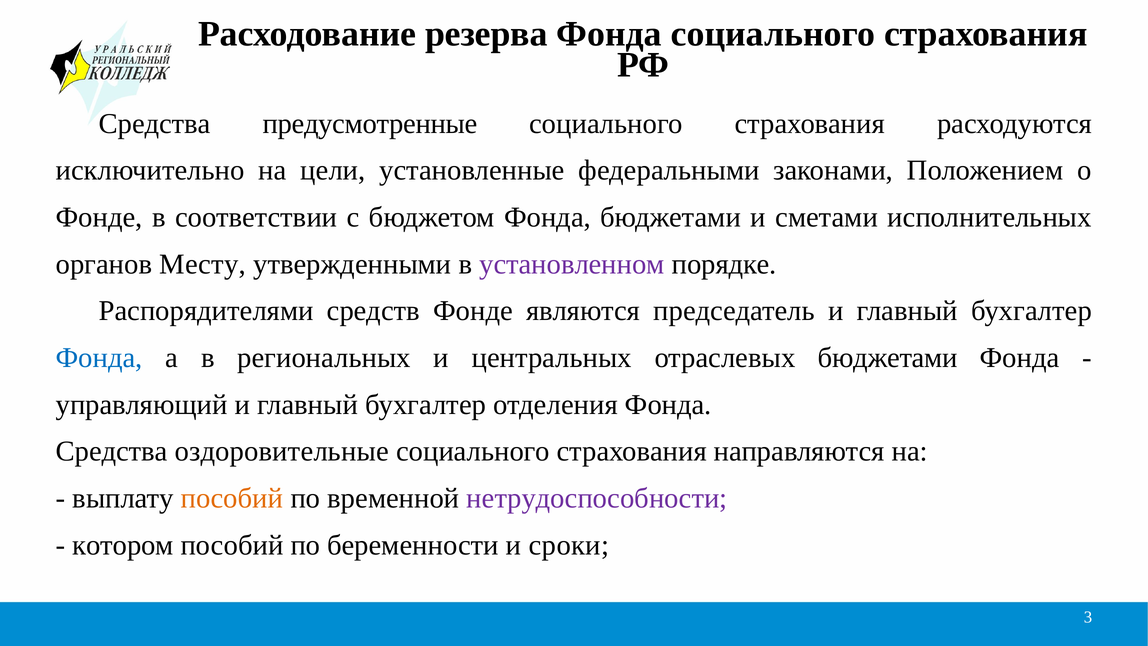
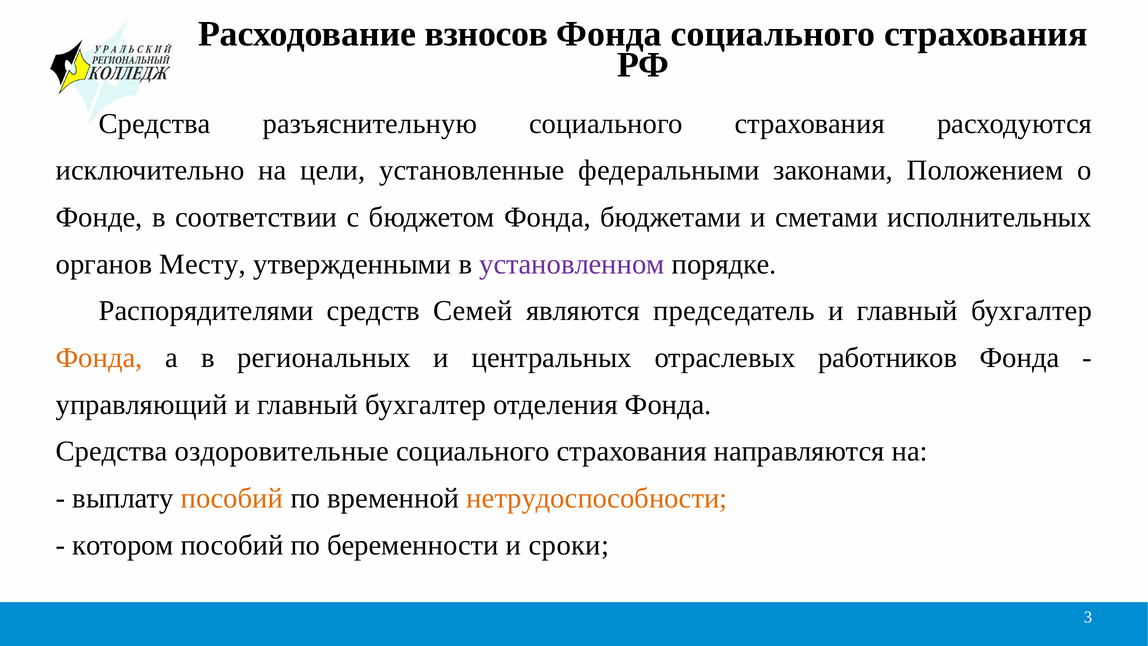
резерва: резерва -> взносов (487, 34)
предусмотренные: предусмотренные -> разъяснительную (370, 124)
средств Фонде: Фонде -> Семей (473, 311)
Фонда colour: blue -> orange (99, 358)
отраслевых бюджетами: бюджетами -> работников (888, 358)
нетрудоспособности colour: purple -> orange (597, 498)
